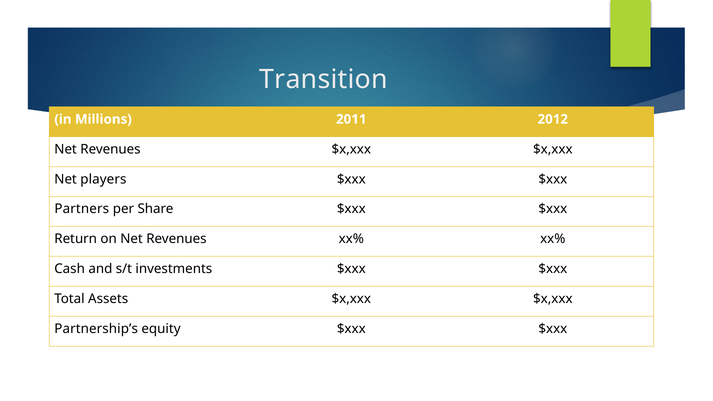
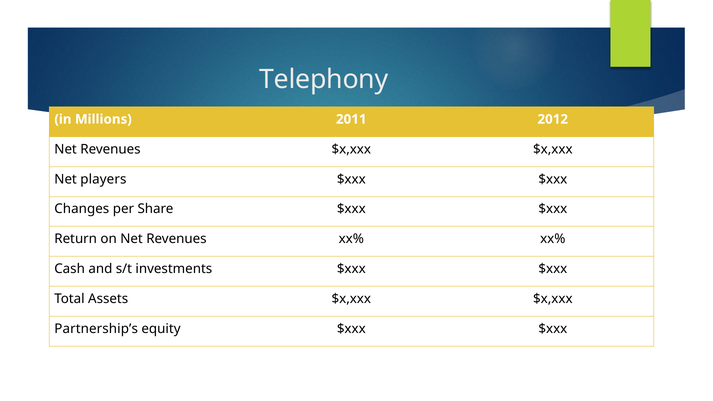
Transition: Transition -> Telephony (324, 79)
Partners: Partners -> Changes (82, 209)
